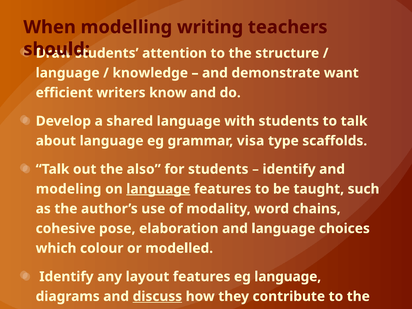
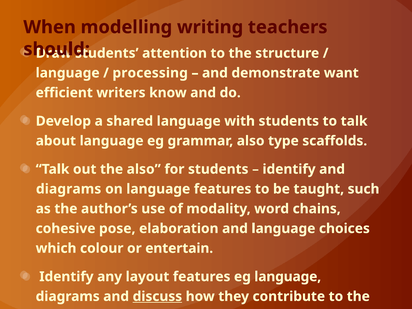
knowledge: knowledge -> processing (150, 73)
grammar visa: visa -> also (251, 141)
modeling: modeling -> diagrams (69, 189)
language underline: present -> none (158, 189)
modelled: modelled -> entertain (179, 248)
